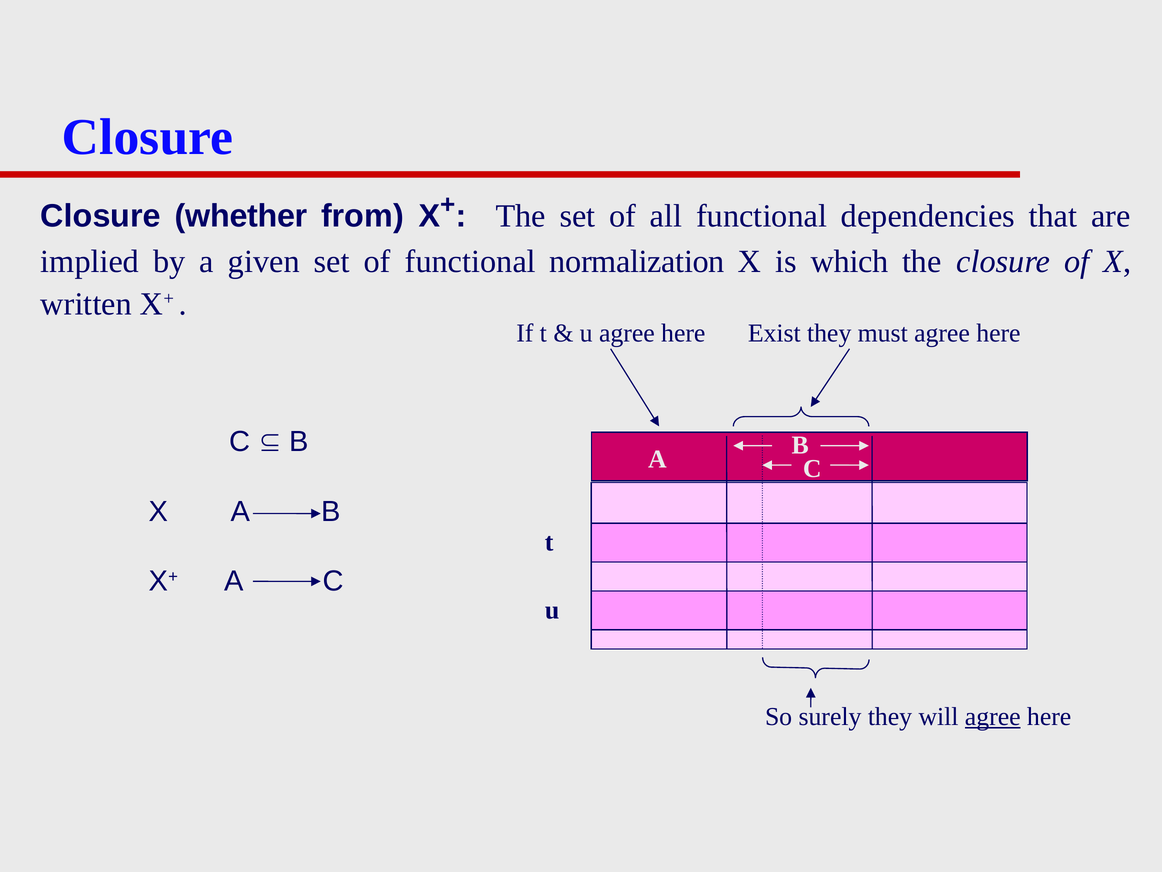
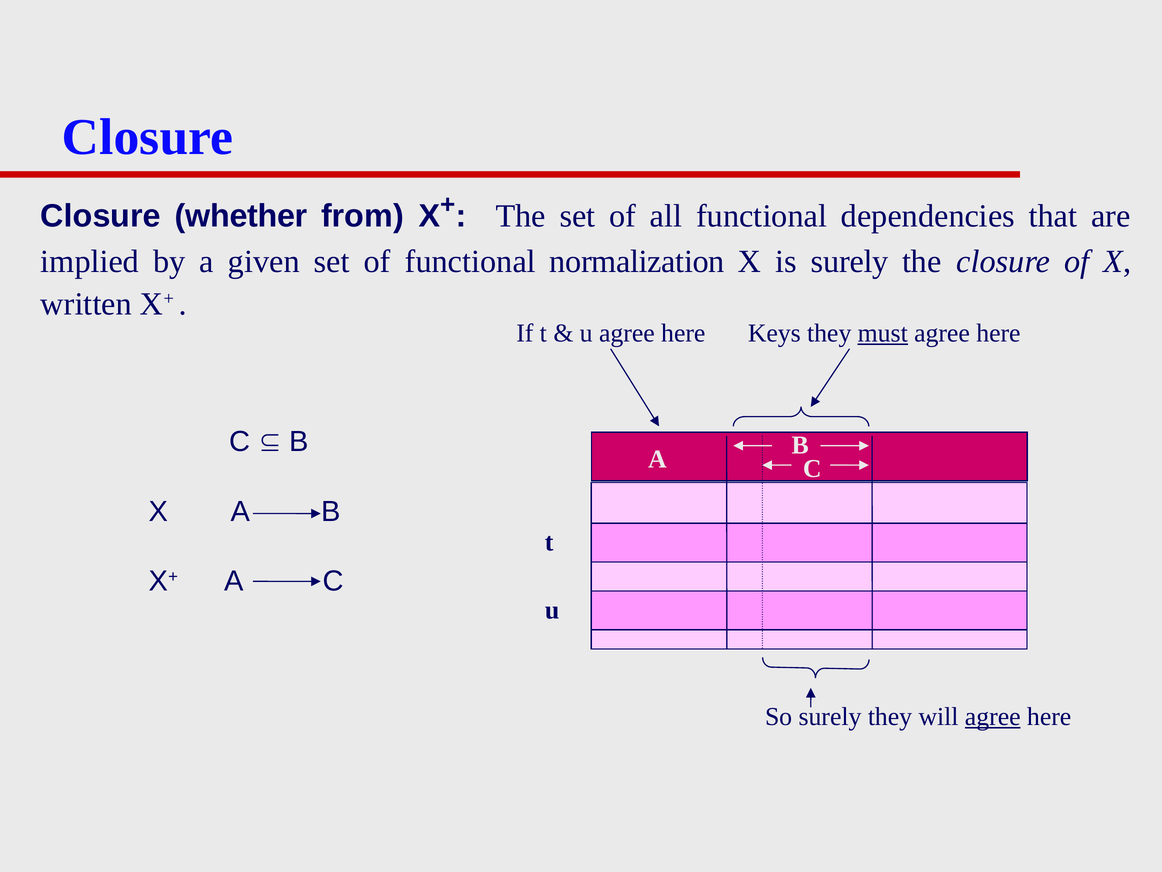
is which: which -> surely (850, 261)
Exist: Exist -> Keys (774, 333)
must underline: none -> present (883, 333)
